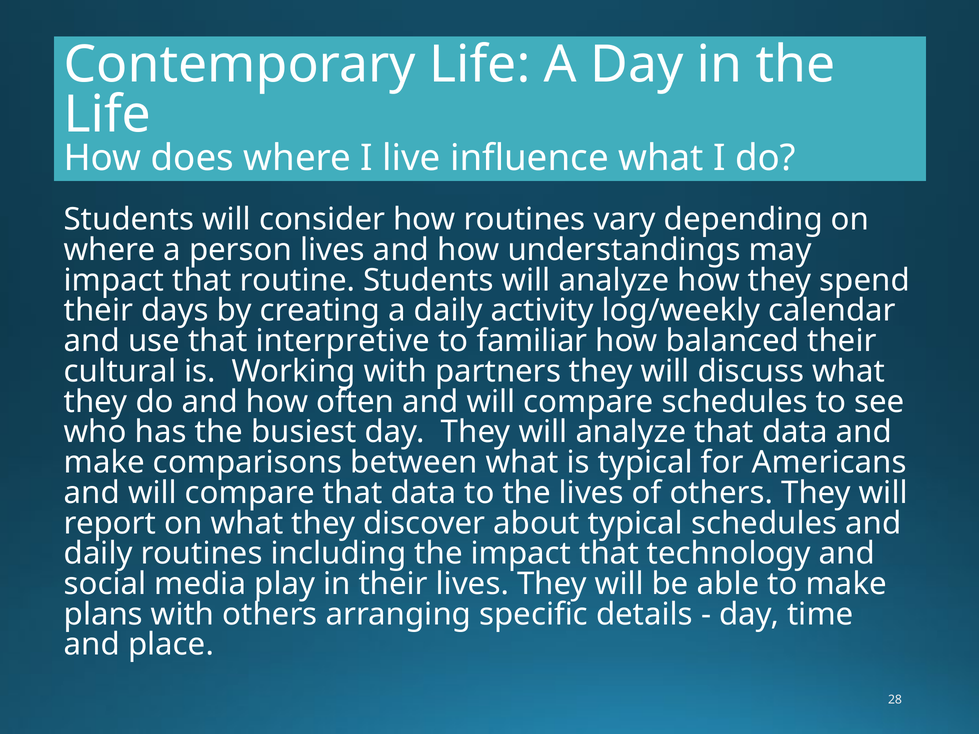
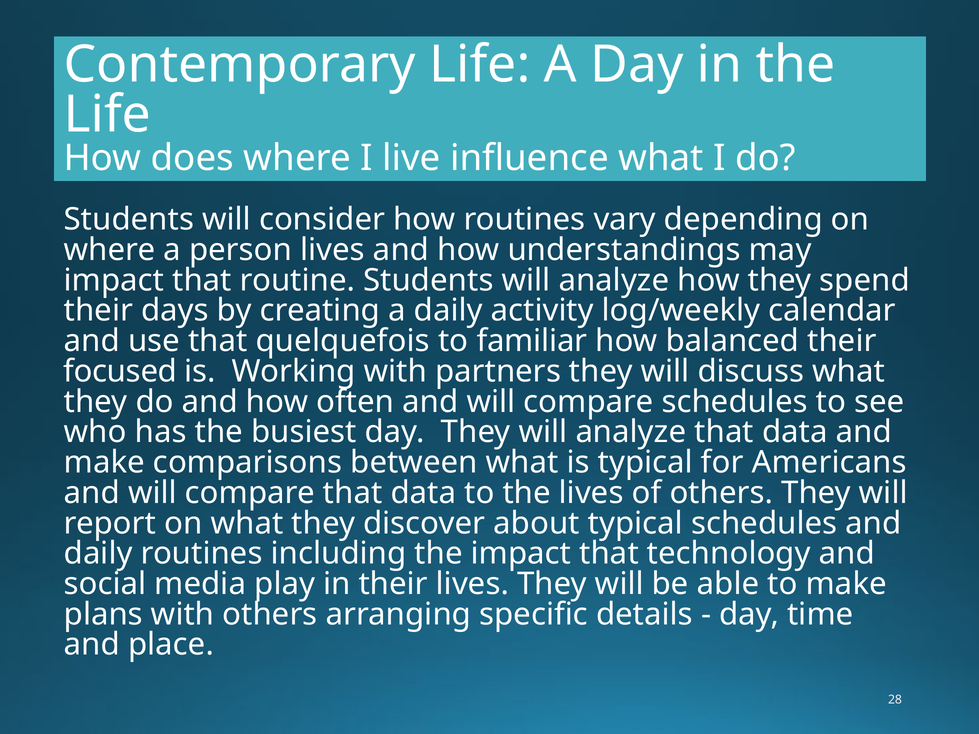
interpretive: interpretive -> quelquefois (343, 341)
cultural: cultural -> focused (120, 372)
